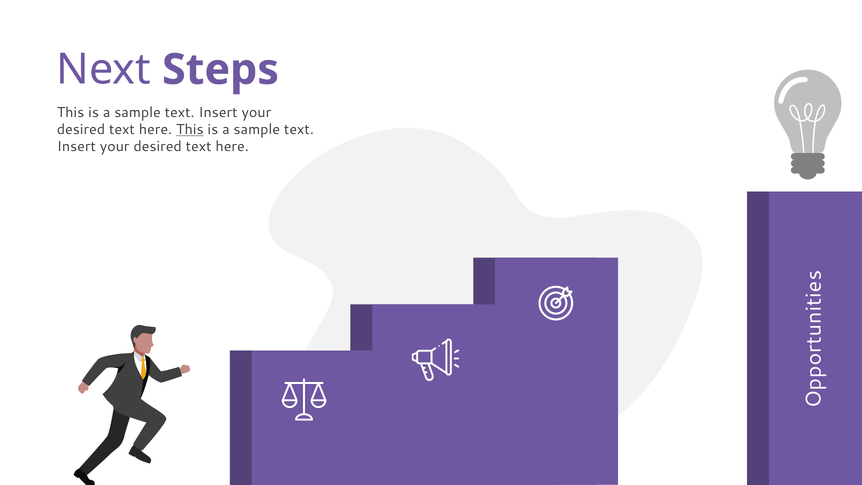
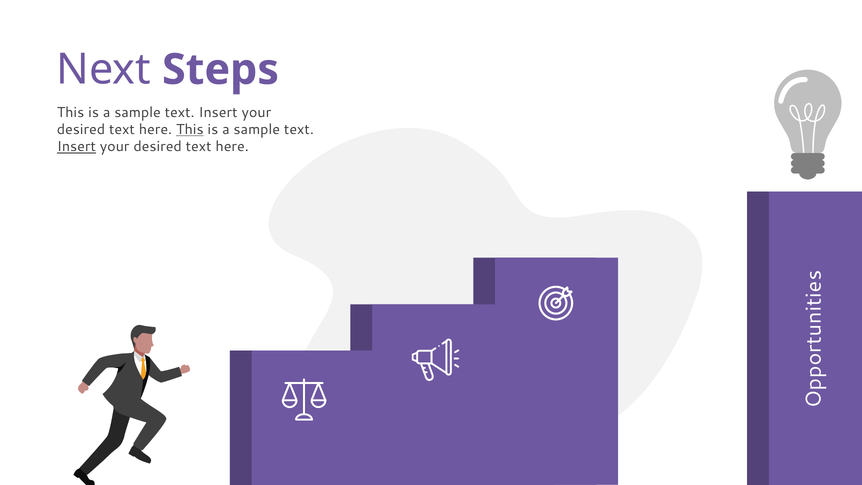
Insert underline: none -> present (76, 147)
